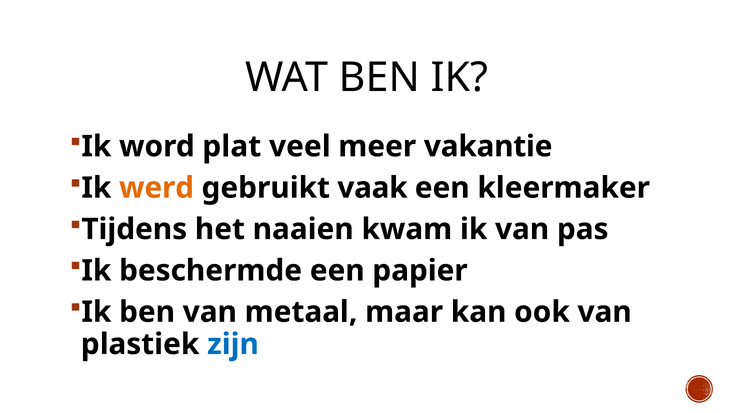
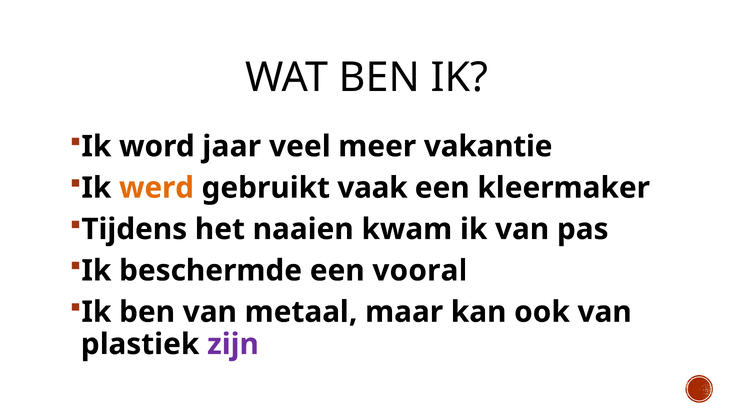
plat: plat -> jaar (232, 146)
papier: papier -> vooral (420, 270)
zijn colour: blue -> purple (233, 344)
